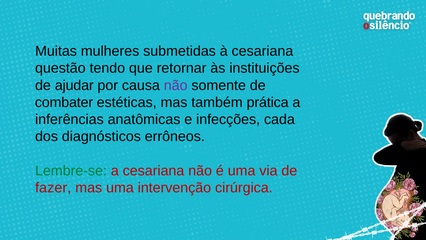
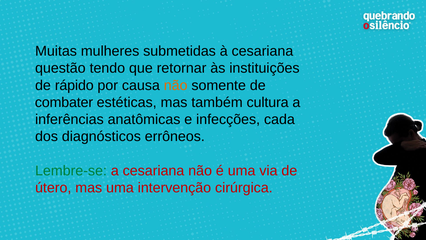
ajudar: ajudar -> rápido (74, 85)
não colour: purple -> orange (176, 85)
prática: prática -> cultura (268, 102)
fazer: fazer -> útero (53, 188)
